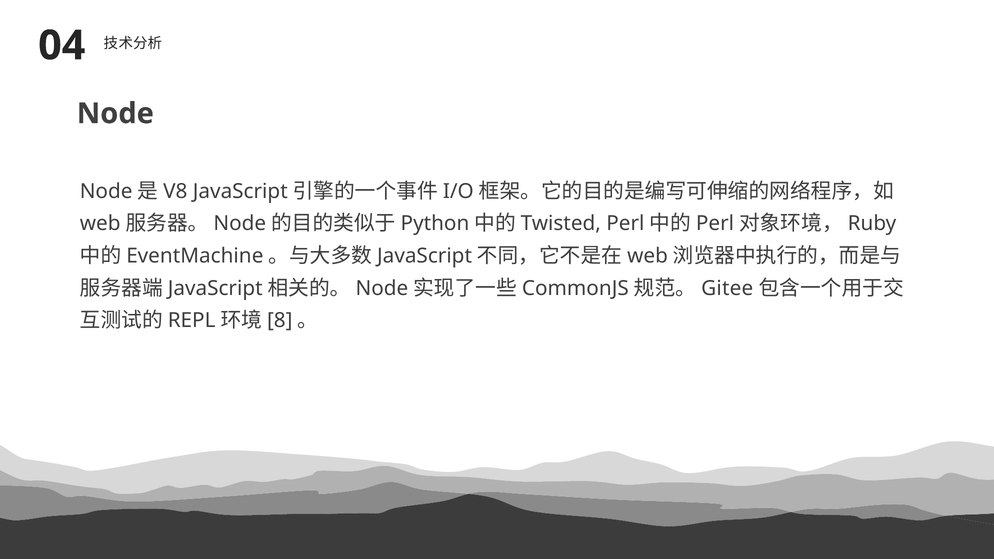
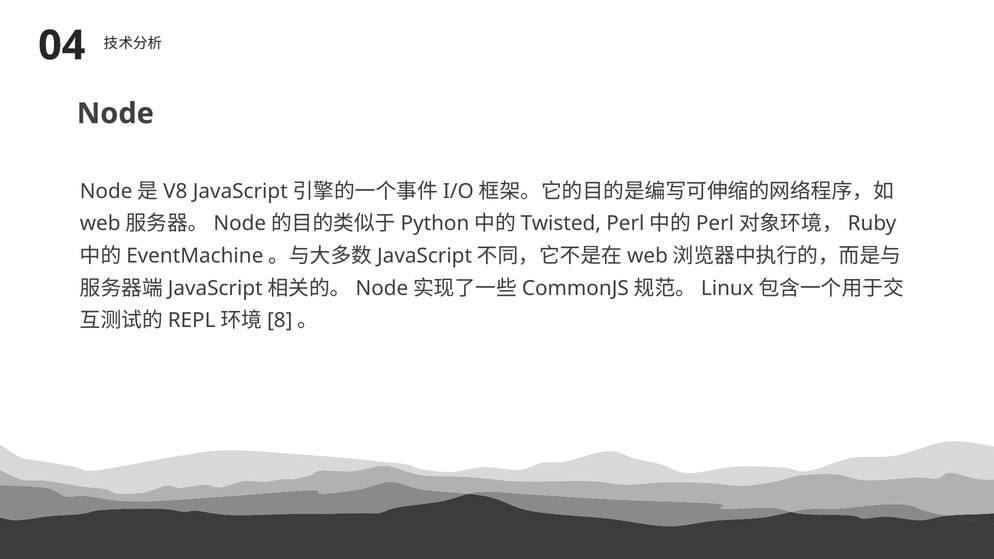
Gitee: Gitee -> Linux (727, 288)
